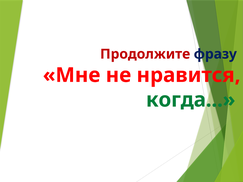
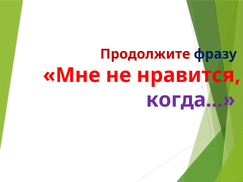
когда colour: green -> purple (191, 100)
